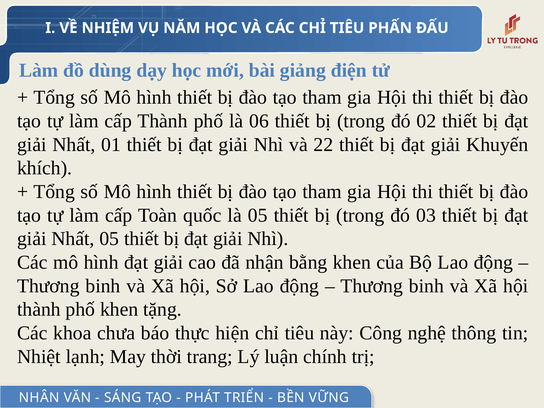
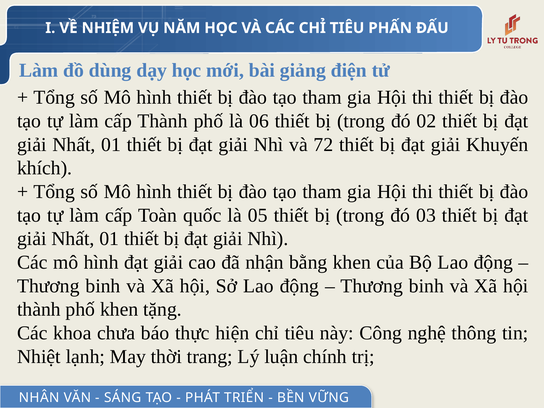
22: 22 -> 72 (323, 145)
05: 05 -> 01 (109, 239)
